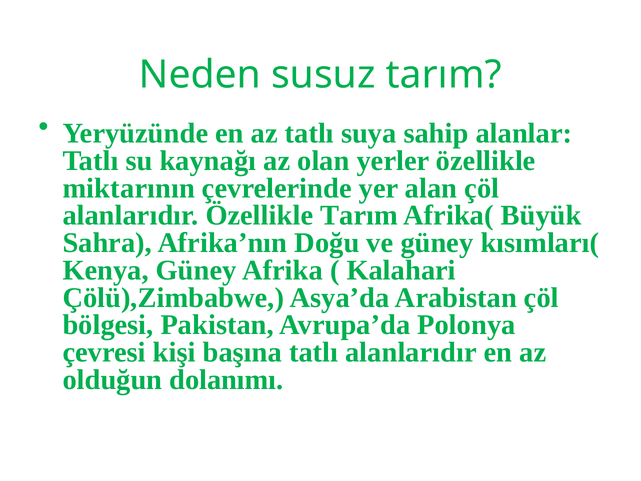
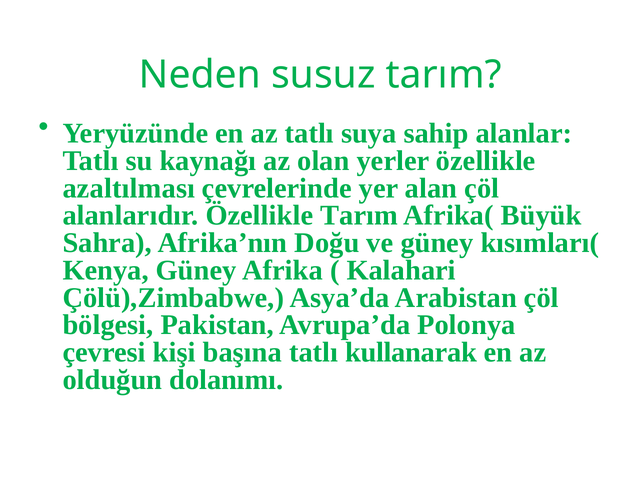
miktarının: miktarının -> azaltılması (129, 188)
tatlı alanlarıdır: alanlarıdır -> kullanarak (411, 352)
